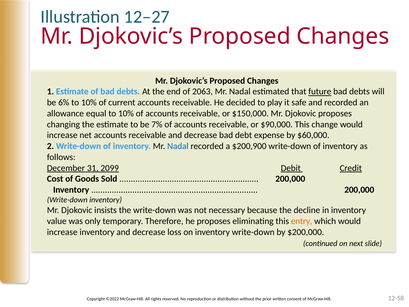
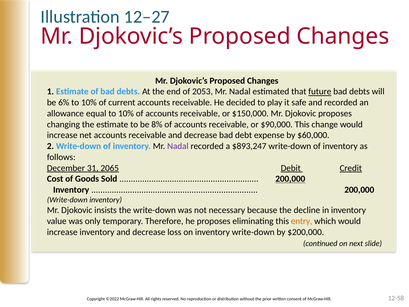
2063: 2063 -> 2053 (203, 92)
7%: 7% -> 8% (157, 124)
Nadal colour: blue -> purple (178, 146)
$200,900: $200,900 -> $893,247 (249, 146)
2099: 2099 -> 2065 (110, 168)
200,000 underline: none -> present (290, 179)
